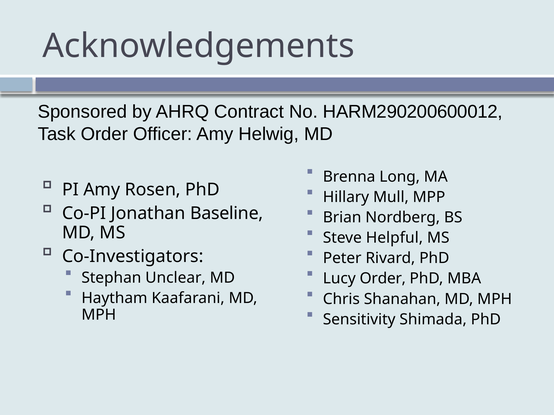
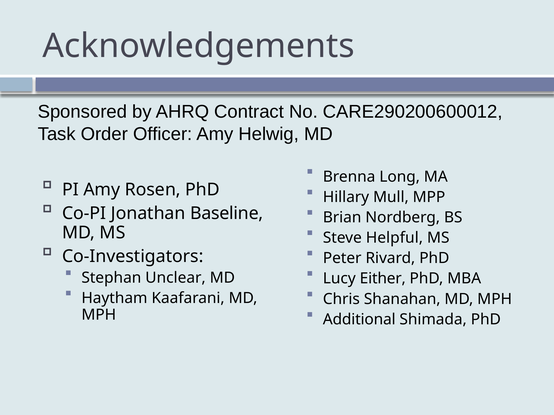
HARM290200600012: HARM290200600012 -> CARE290200600012 (413, 112)
Lucy Order: Order -> Either (383, 279)
Sensitivity: Sensitivity -> Additional (359, 320)
